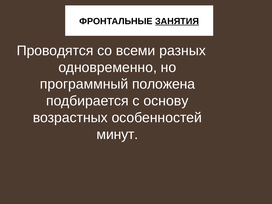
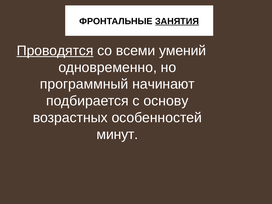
Проводятся underline: none -> present (55, 51)
разных: разных -> умений (183, 51)
положена: положена -> начинают (164, 84)
